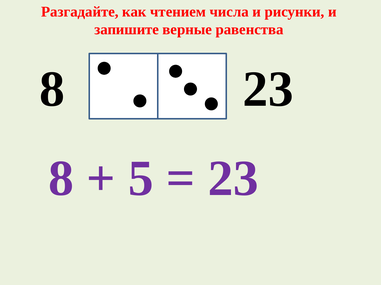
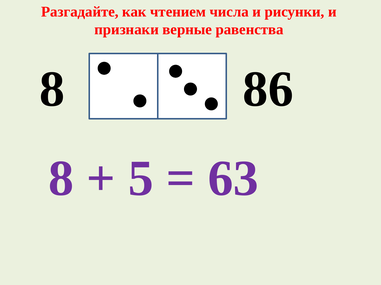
запишите: запишите -> признаки (127, 30)
8 23: 23 -> 86 (268, 89)
23: 23 -> 63 (233, 179)
